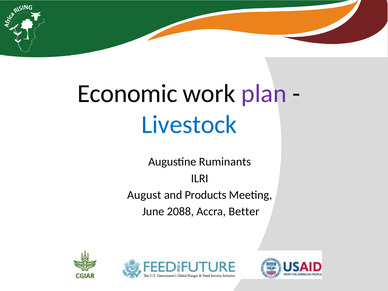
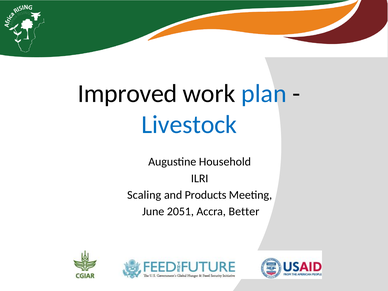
Economic: Economic -> Improved (127, 94)
plan colour: purple -> blue (264, 94)
Ruminants: Ruminants -> Household (225, 162)
August: August -> Scaling (144, 195)
2088: 2088 -> 2051 (180, 212)
